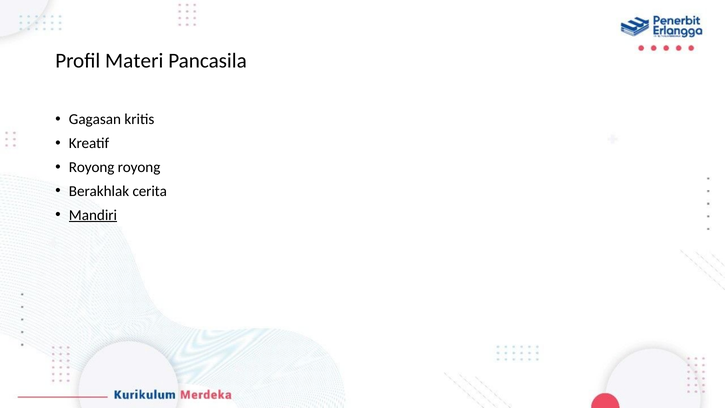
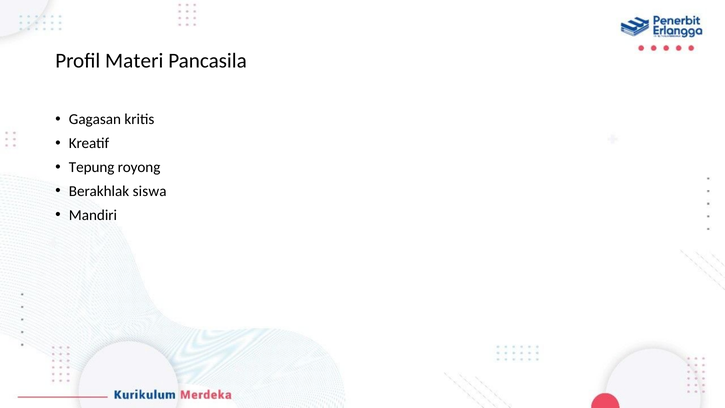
Royong: Royong -> Tepung (92, 167)
cerita: cerita -> siswa (150, 191)
Mandiri underline: present -> none (93, 215)
